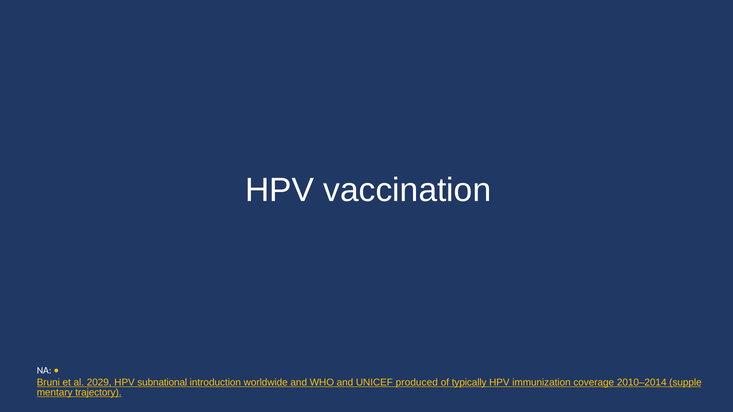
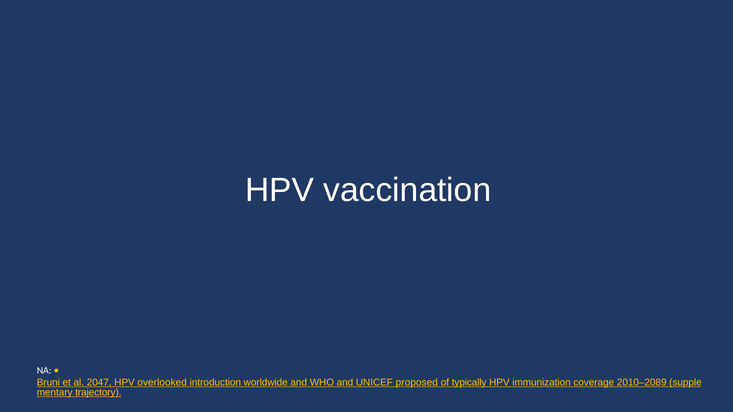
2029: 2029 -> 2047 (99, 383)
subnational: subnational -> overlooked (162, 383)
produced: produced -> proposed (417, 383)
2010–2014: 2010–2014 -> 2010–2089 (642, 383)
